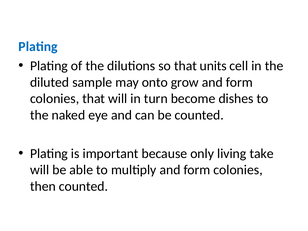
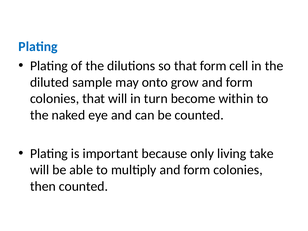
that units: units -> form (213, 66)
dishes: dishes -> within (236, 99)
